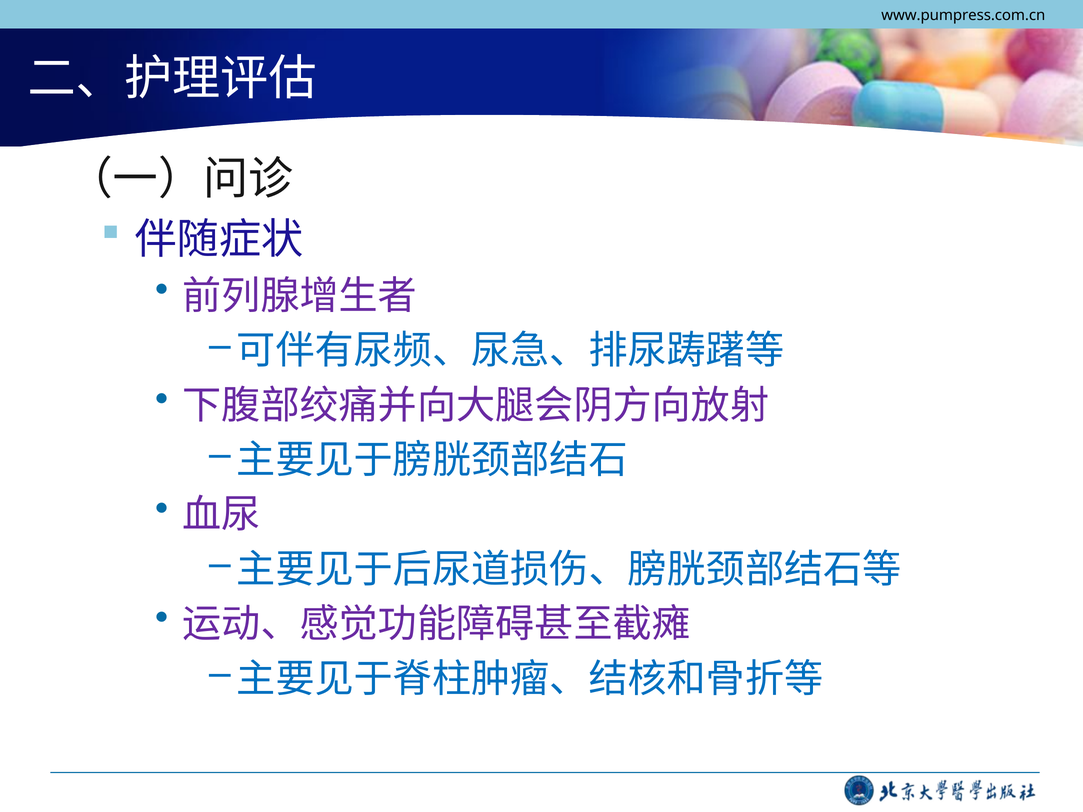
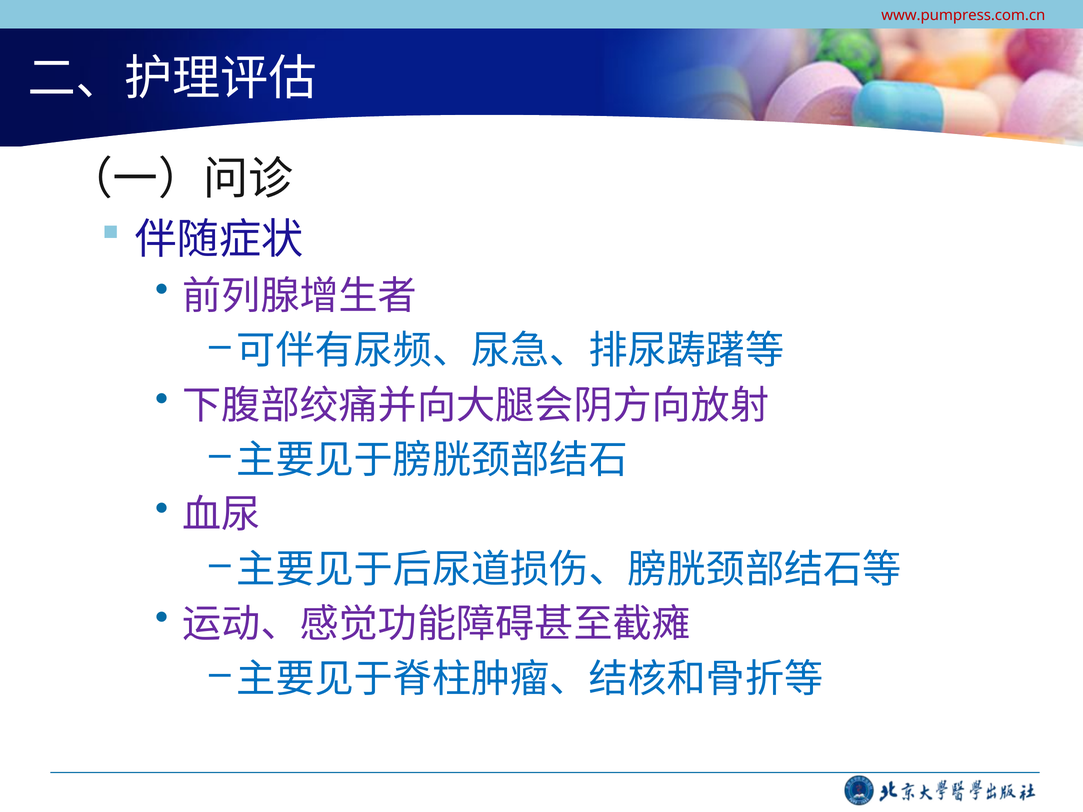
www.pumpress.com.cn colour: black -> red (963, 15)
